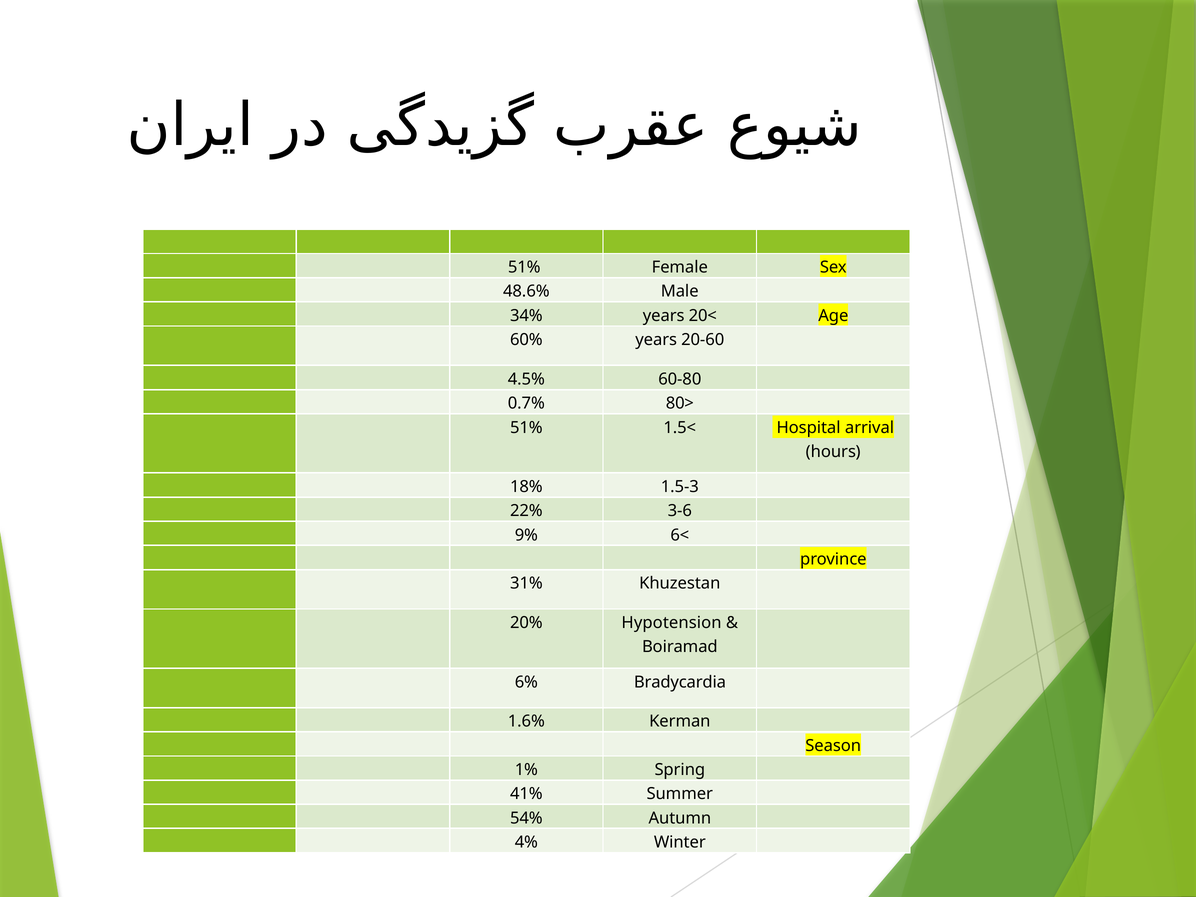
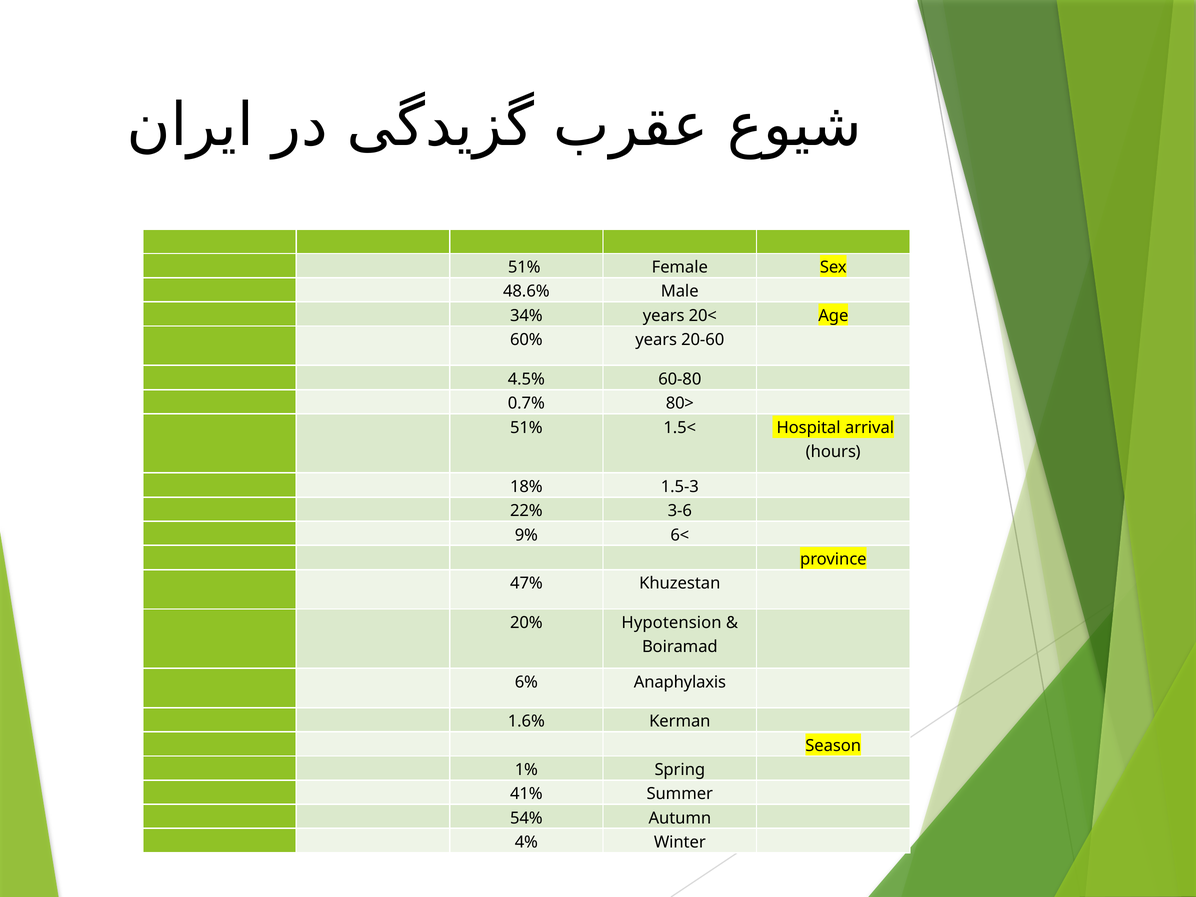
31%: 31% -> 47% (526, 583)
Bradycardia: Bradycardia -> Anaphylaxis (680, 682)
